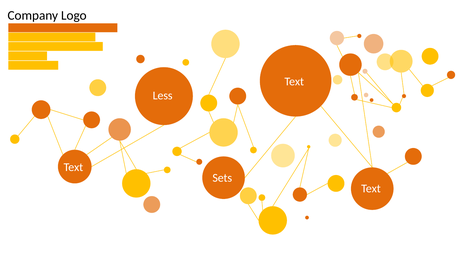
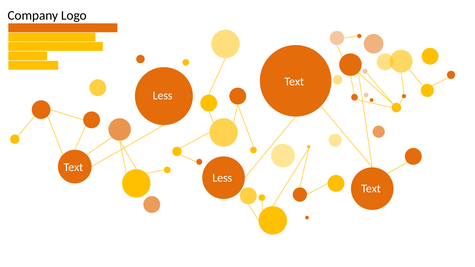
Sets: Sets -> Less (222, 178)
